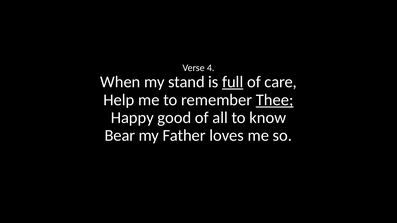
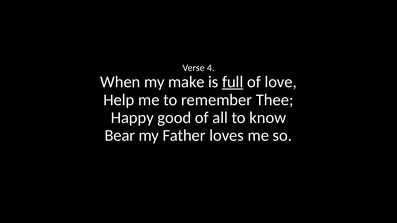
stand: stand -> make (186, 82)
care: care -> love (281, 82)
Thee underline: present -> none (275, 100)
